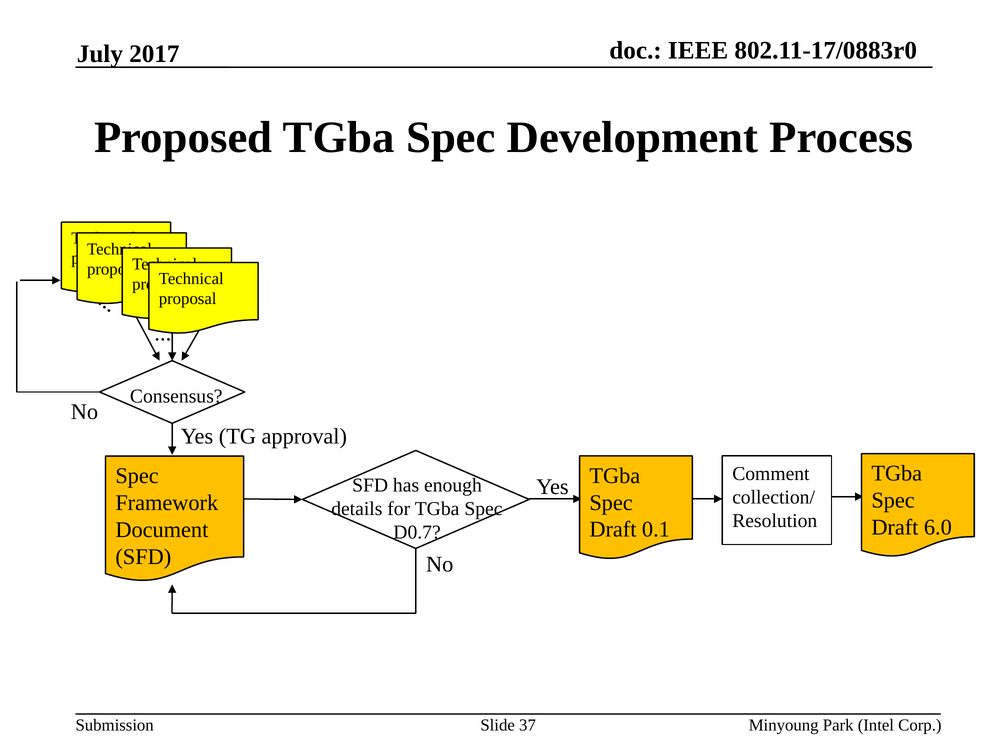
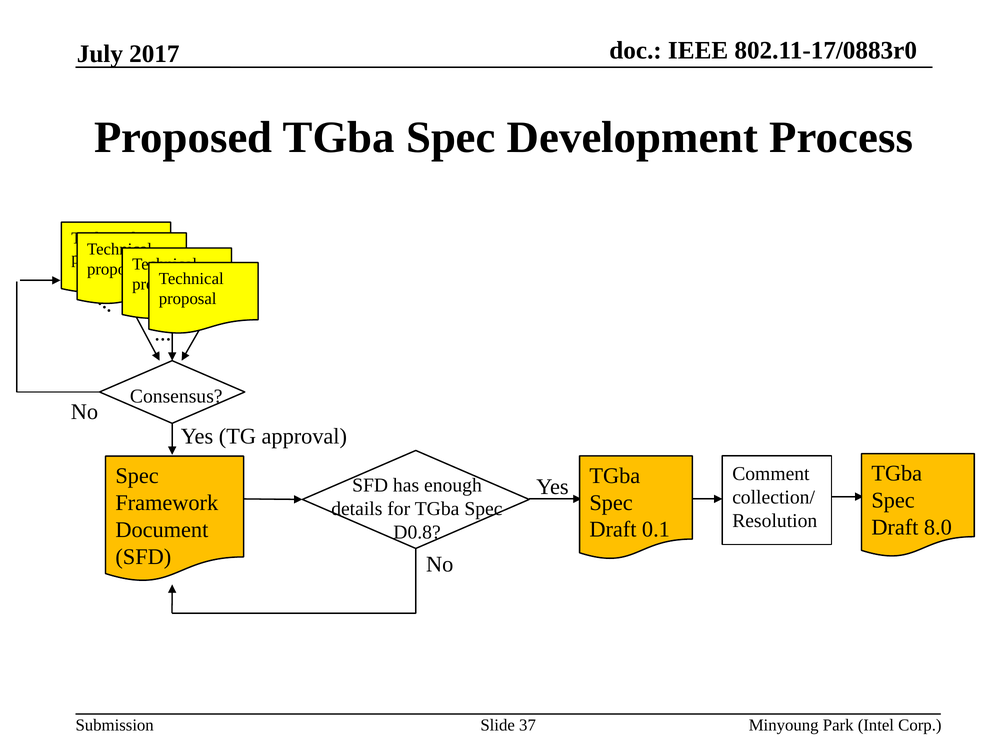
6.0: 6.0 -> 8.0 (938, 527)
D0.7: D0.7 -> D0.8 (417, 532)
